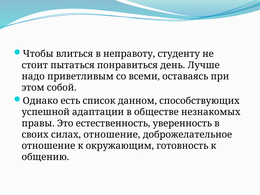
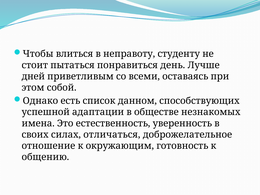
надо: надо -> дней (33, 76)
правы: правы -> имена (38, 123)
силах отношение: отношение -> отличаться (112, 135)
